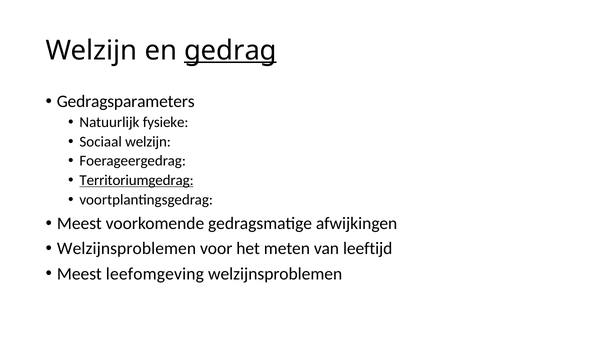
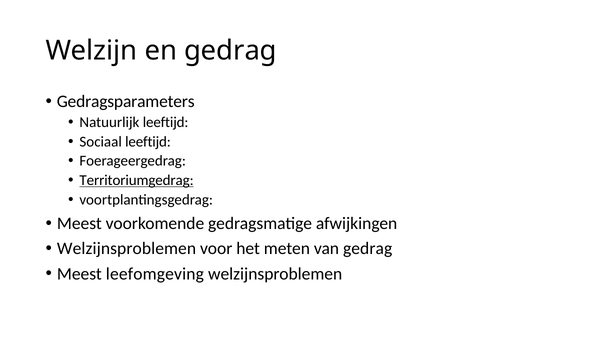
gedrag underline: present -> none (230, 50)
Natuurlijk fysieke: fysieke -> leeftijd (166, 122)
Sociaal welzijn: welzijn -> leeftijd (148, 141)
van leeftijd: leeftijd -> gedrag (368, 248)
